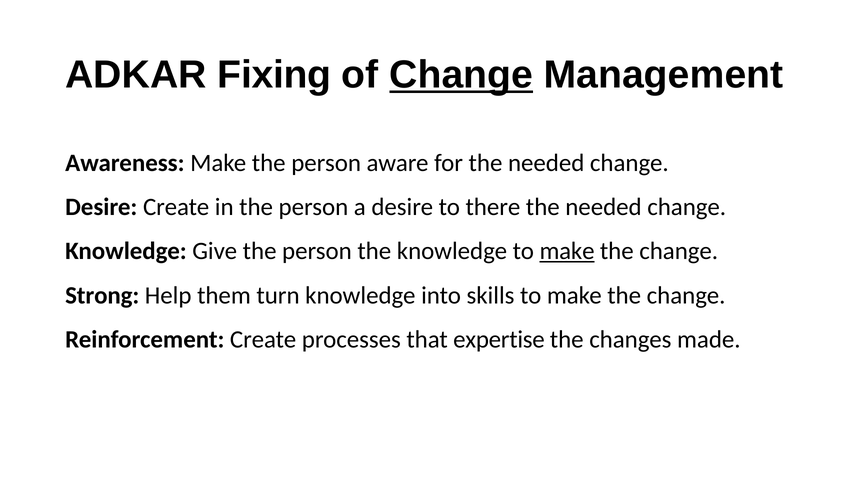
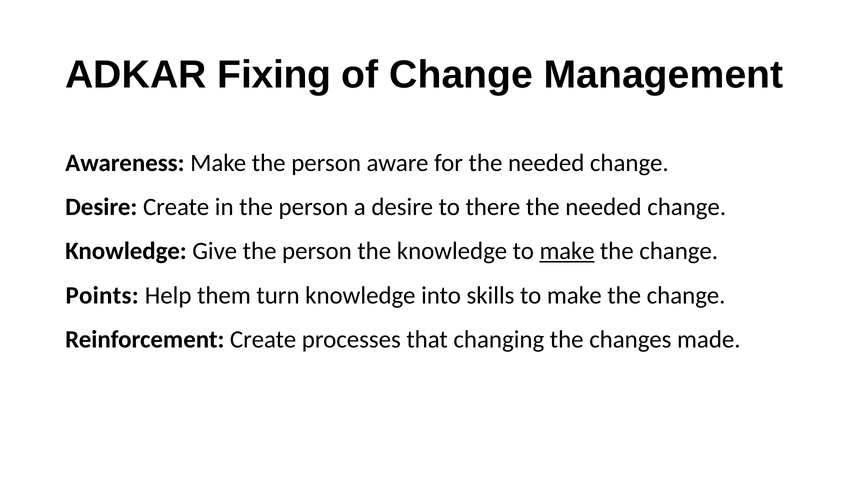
Change underline: present -> none (461, 75)
Strong: Strong -> Points (102, 295)
expertise: expertise -> changing (499, 339)
